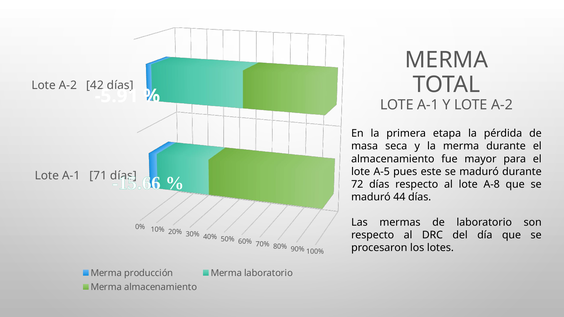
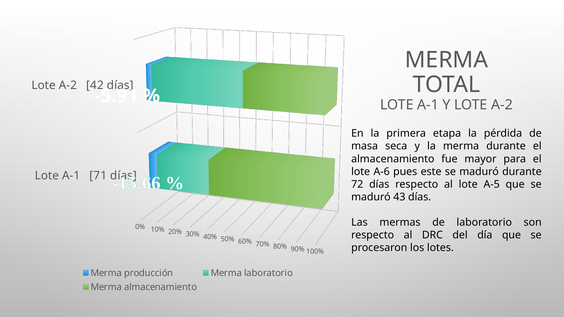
A-5: A-5 -> A-6 (382, 172)
A-8: A-8 -> A-5 (492, 184)
44: 44 -> 43 (399, 197)
